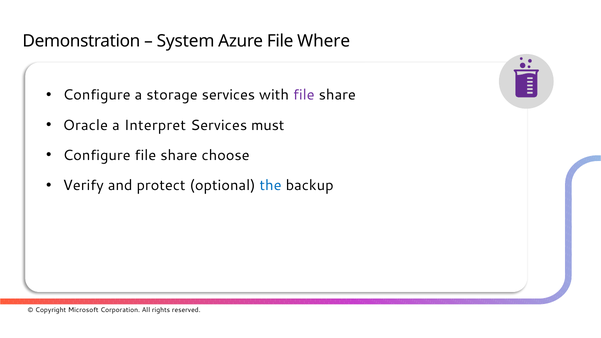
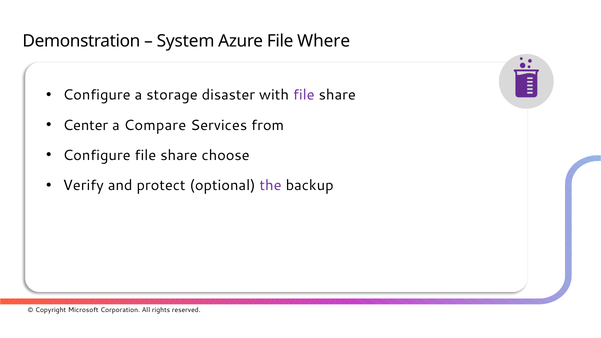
storage services: services -> disaster (228, 95)
Oracle: Oracle -> Center (86, 125)
Interpret: Interpret -> Compare (155, 125)
must: must -> from (268, 125)
the colour: blue -> purple (271, 186)
